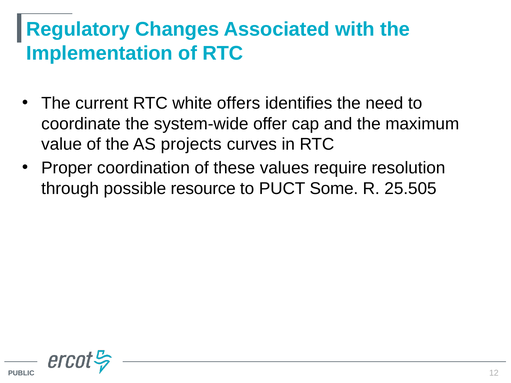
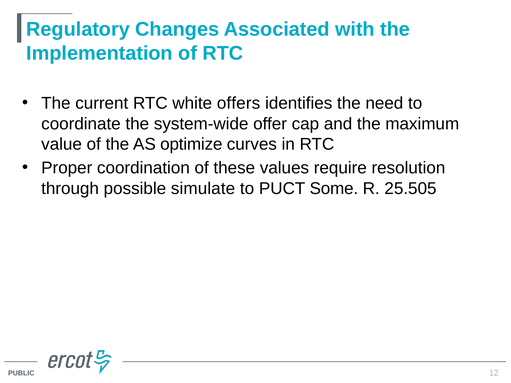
projects: projects -> optimize (191, 144)
resource: resource -> simulate (203, 189)
